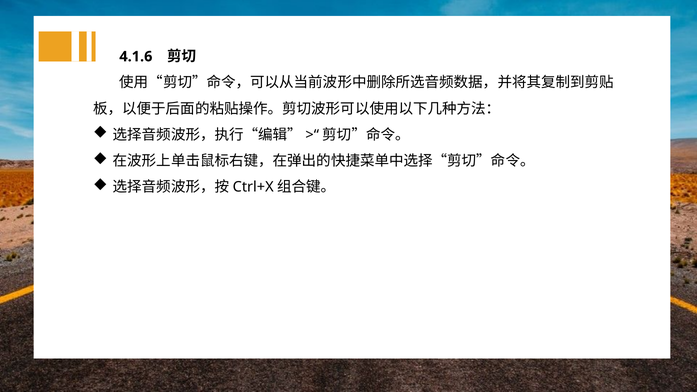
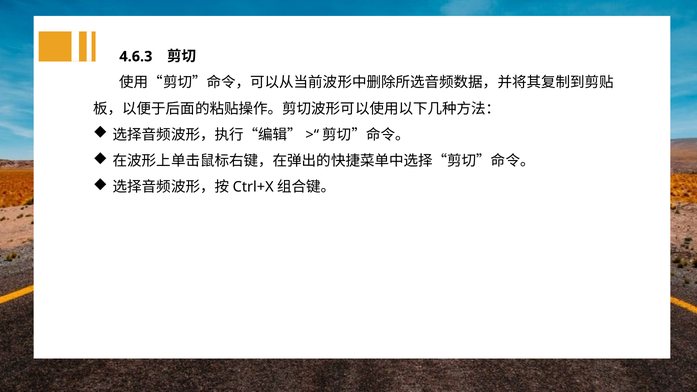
4.1.6: 4.1.6 -> 4.6.3 (136, 57)
